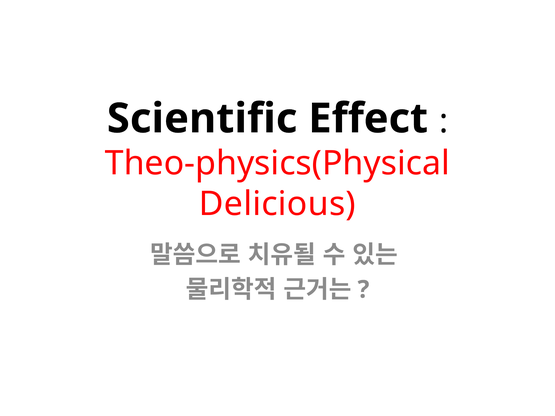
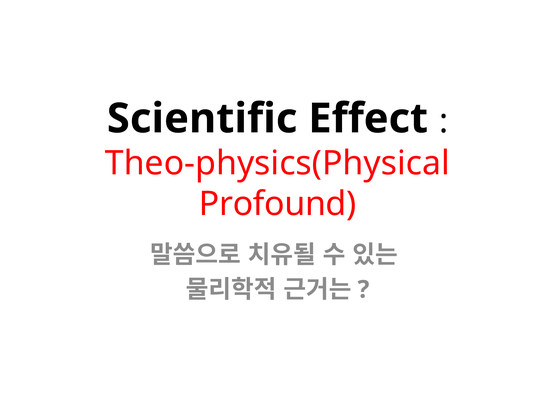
Delicious: Delicious -> Profound (278, 204)
